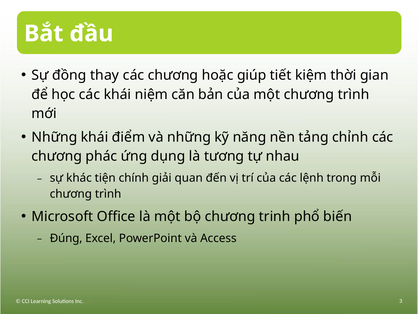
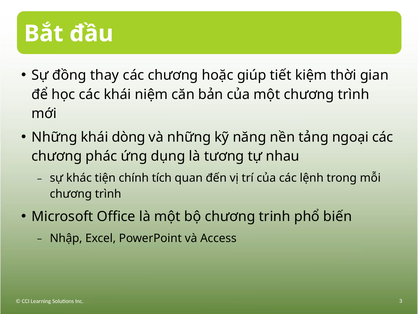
điểm: điểm -> dòng (129, 137)
chỉnh: chỉnh -> ngoại (350, 137)
giải: giải -> tích (162, 178)
Đúng: Đúng -> Nhập (66, 238)
